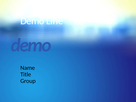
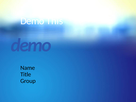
Line: Line -> This (55, 21)
